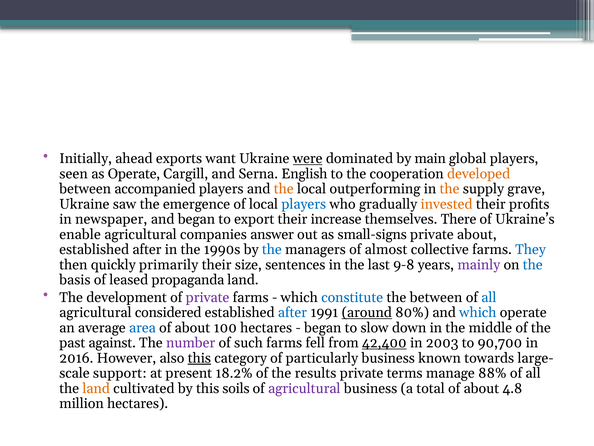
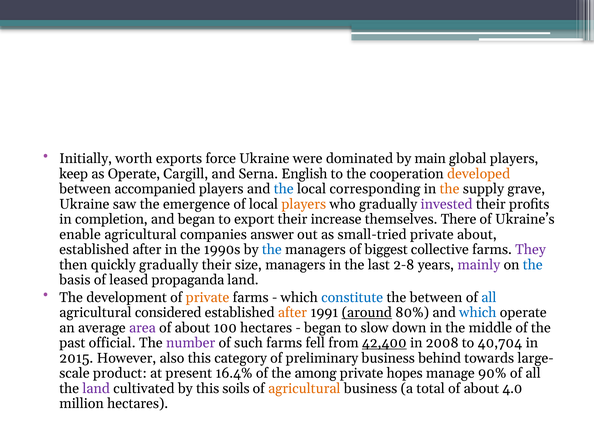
ahead: ahead -> worth (134, 158)
want: want -> force (221, 158)
were underline: present -> none (308, 158)
seen: seen -> keep (74, 174)
the colour: orange -> blue (284, 189)
outperforming: outperforming -> corresponding (375, 189)
players colour: blue -> orange (304, 204)
invested colour: orange -> purple (447, 204)
newspaper: newspaper -> completion (111, 219)
small-signs: small-signs -> small-tried (372, 234)
almost: almost -> biggest (386, 249)
They colour: blue -> purple (530, 249)
quickly primarily: primarily -> gradually (169, 265)
size sentences: sentences -> managers (295, 265)
9-8: 9-8 -> 2-8 (404, 265)
private colour: purple -> orange (208, 297)
after colour: blue -> orange (292, 312)
area colour: blue -> purple (142, 327)
against: against -> official (112, 343)
2003: 2003 -> 2008 (442, 343)
90,700: 90,700 -> 40,704 (500, 343)
2016: 2016 -> 2015 (76, 358)
this underline: present -> none (199, 358)
particularly: particularly -> preliminary (322, 358)
known: known -> behind (440, 358)
support: support -> product (120, 373)
18.2%: 18.2% -> 16.4% (234, 373)
results: results -> among (316, 373)
terms: terms -> hopes (405, 373)
88%: 88% -> 90% (492, 373)
land colour: orange -> purple (96, 388)
agricultural colour: purple -> orange (304, 388)
4.8: 4.8 -> 4.0 (512, 388)
